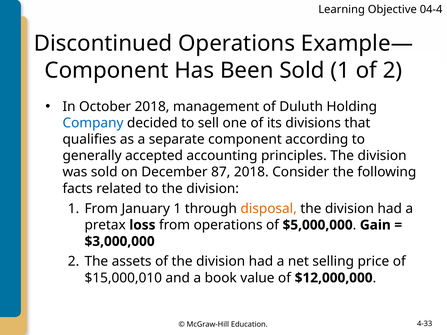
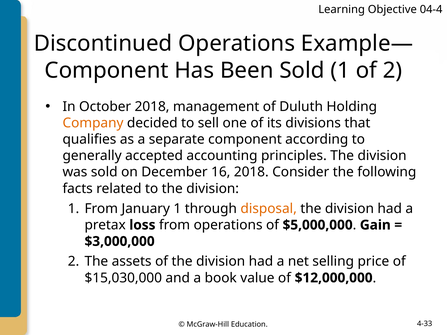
Company colour: blue -> orange (93, 123)
87: 87 -> 16 (221, 172)
$15,000,010: $15,000,010 -> $15,030,000 (123, 278)
